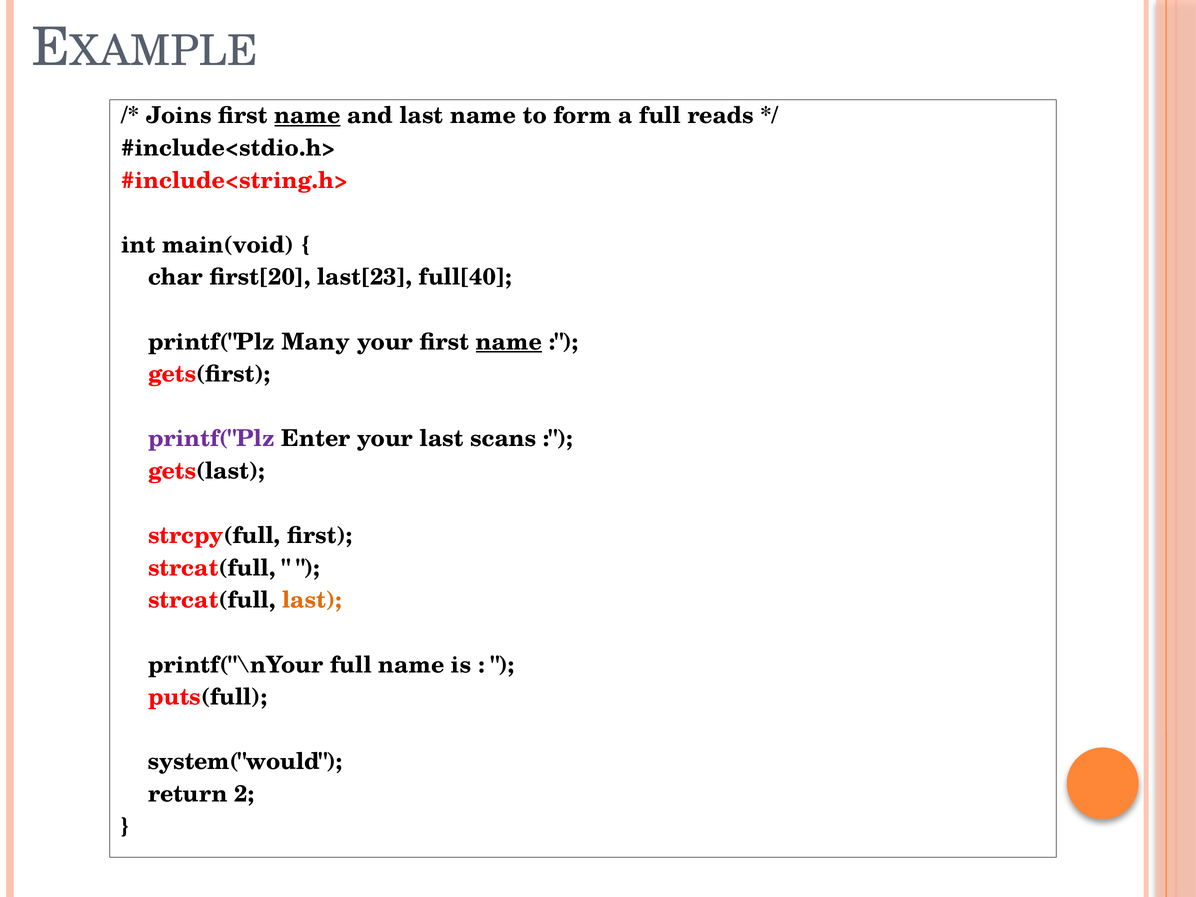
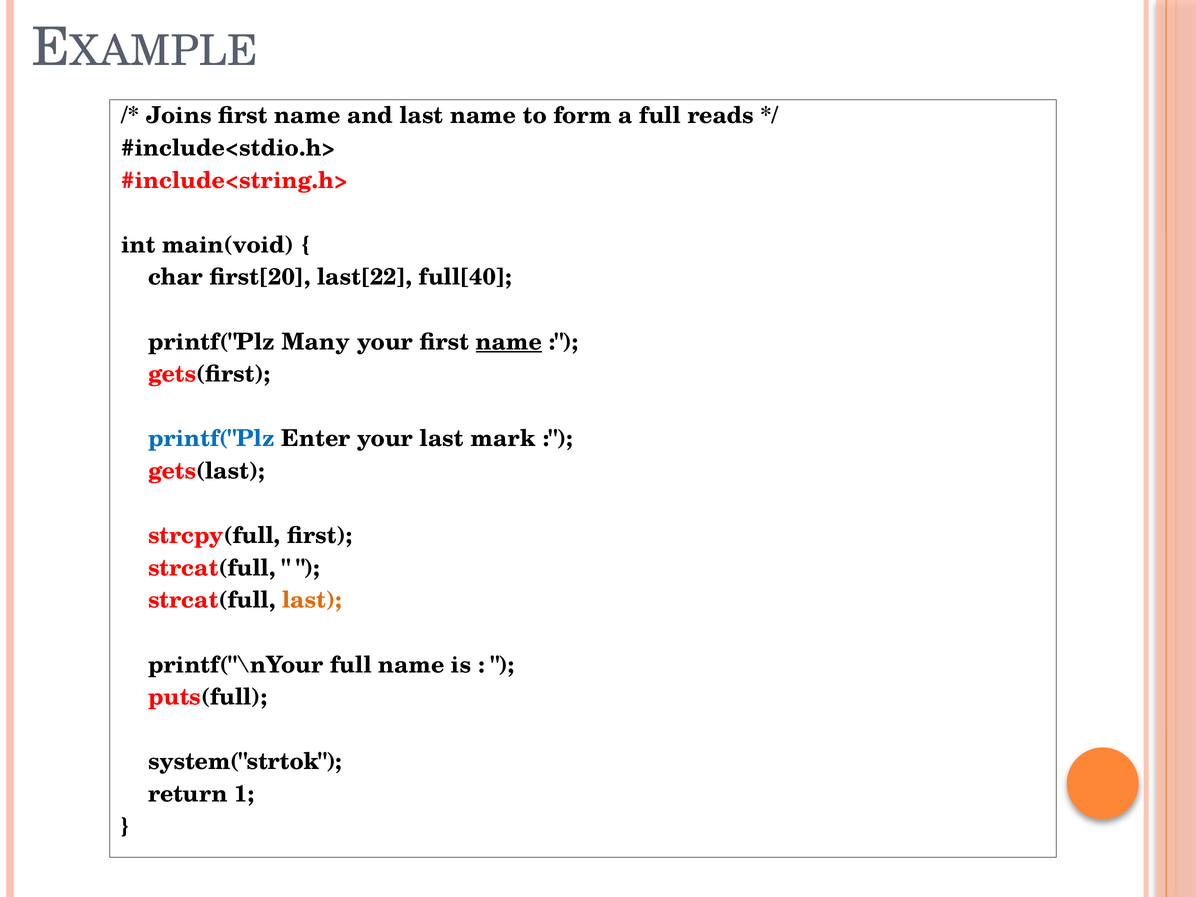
name underline: present -> none (307, 116)
last[23: last[23 -> last[22 (365, 277)
printf("Plz colour: purple -> blue (211, 439)
scans: scans -> mark (503, 439)
system("would: system("would -> system("strtok (245, 762)
2: 2 -> 1 (244, 794)
